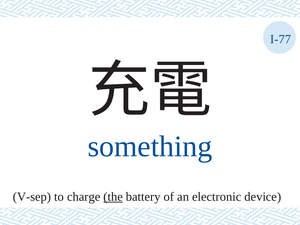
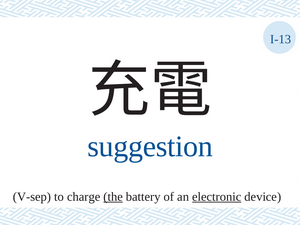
I-77: I-77 -> I-13 (281, 39)
something: something -> suggestion (150, 146)
electronic underline: none -> present (217, 197)
